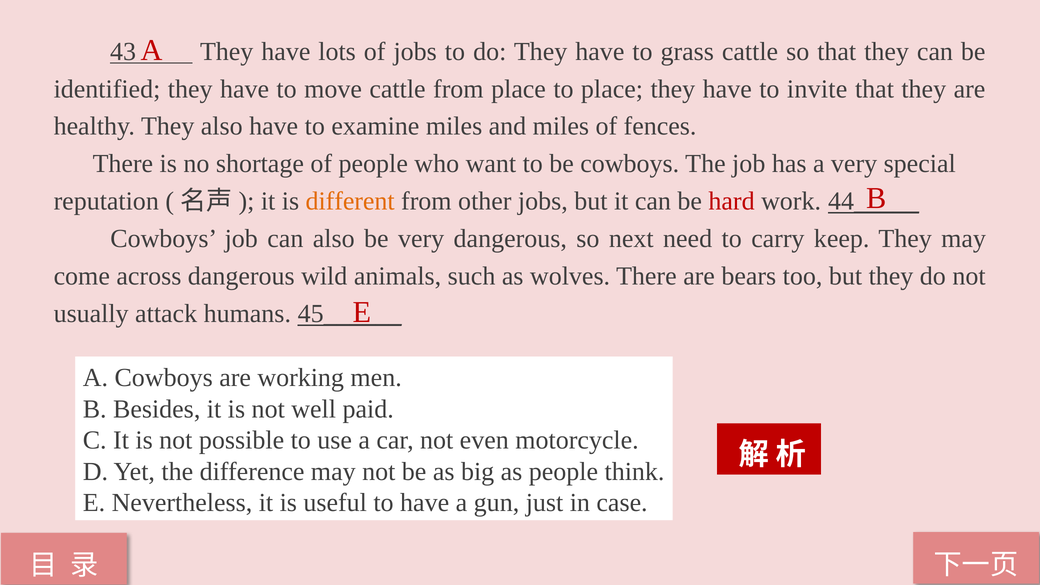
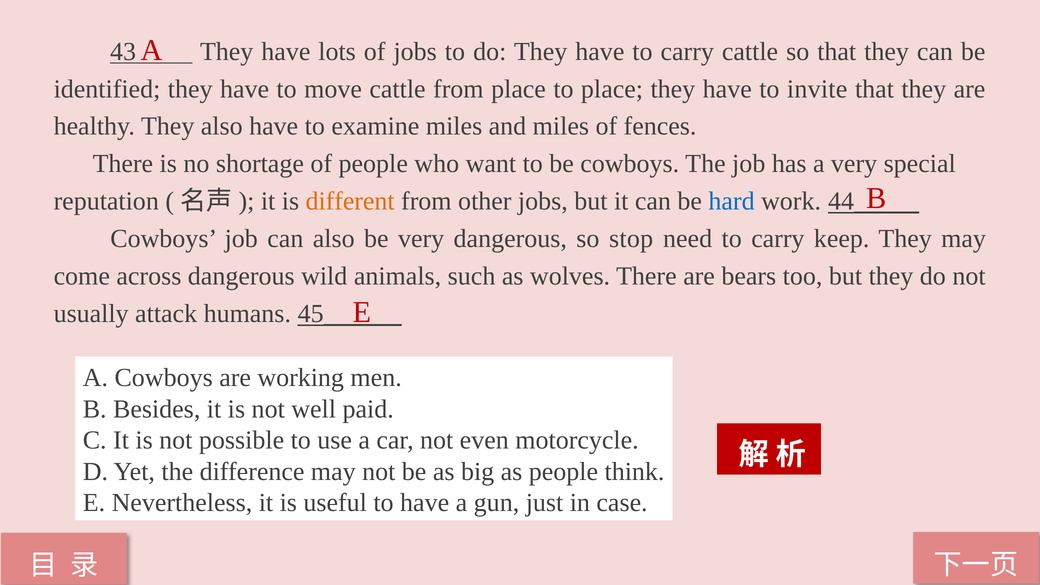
have to grass: grass -> carry (687, 52)
hard colour: red -> blue (732, 201)
next: next -> stop (631, 239)
